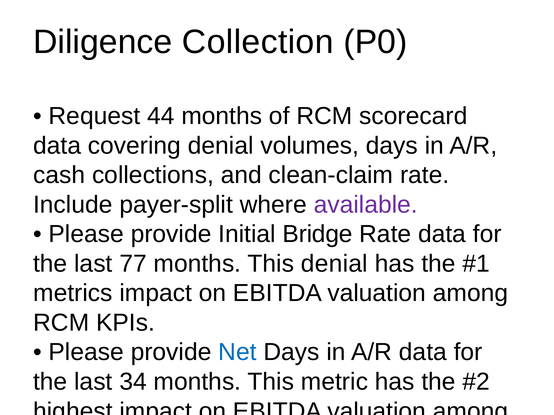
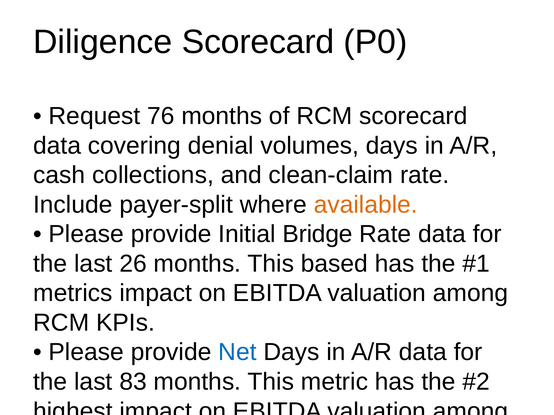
Diligence Collection: Collection -> Scorecard (258, 42)
44: 44 -> 76 (161, 116)
available colour: purple -> orange (366, 205)
77: 77 -> 26 (133, 264)
This denial: denial -> based (334, 264)
34: 34 -> 83 (133, 382)
